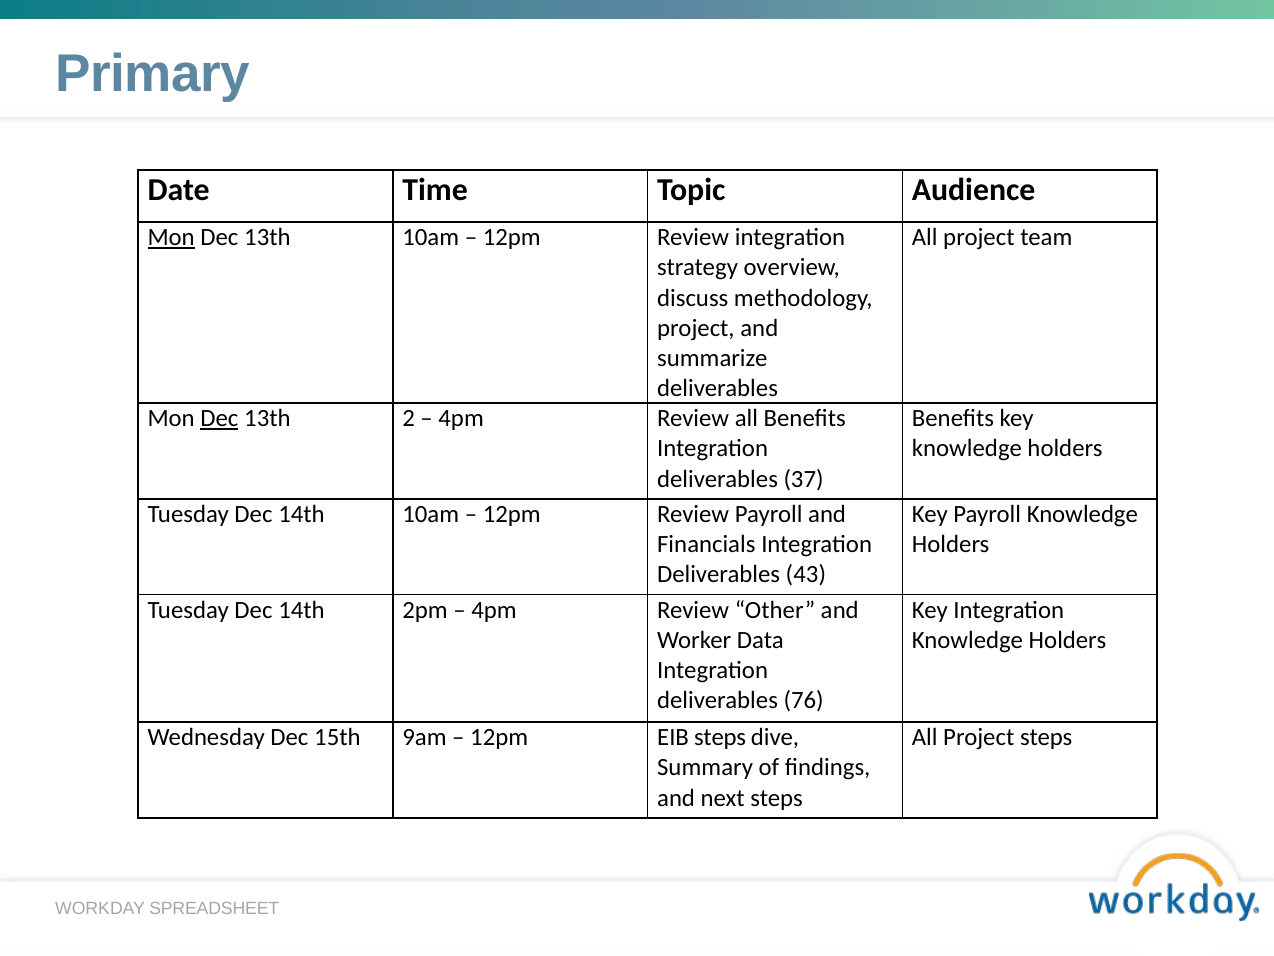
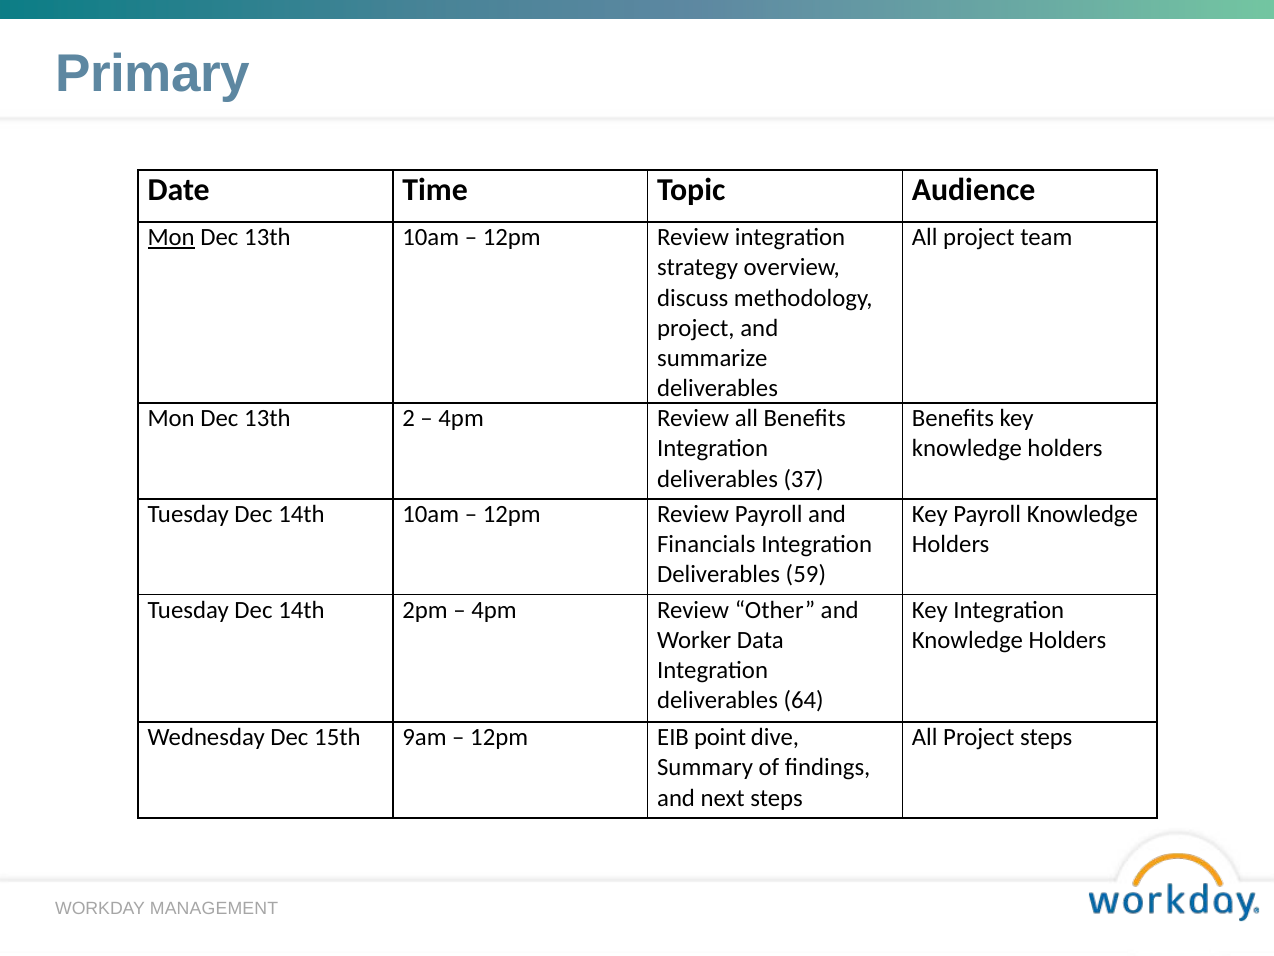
Dec underline: present -> none (219, 418)
43: 43 -> 59 (806, 574)
76: 76 -> 64 (804, 700)
EIB steps: steps -> point (720, 737)
SPREADSHEET: SPREADSHEET -> MANAGEMENT (214, 908)
